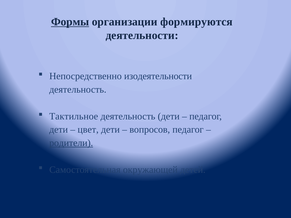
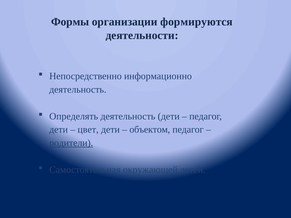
Формы underline: present -> none (70, 22)
изодеятельности: изодеятельности -> информационно (158, 76)
Тактильное: Тактильное -> Определять (74, 116)
вопросов: вопросов -> объектом (150, 130)
